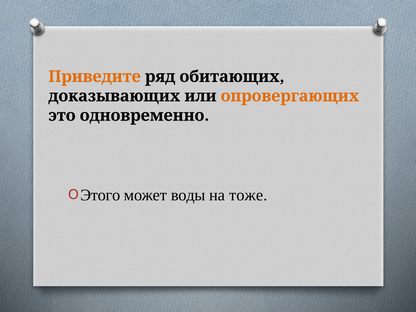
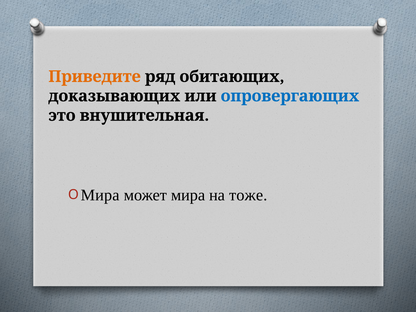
опровергающих colour: orange -> blue (290, 96)
одновременно: одновременно -> внушительная (144, 115)
Этого: Этого -> Мира (100, 195)
может воды: воды -> мира (188, 195)
